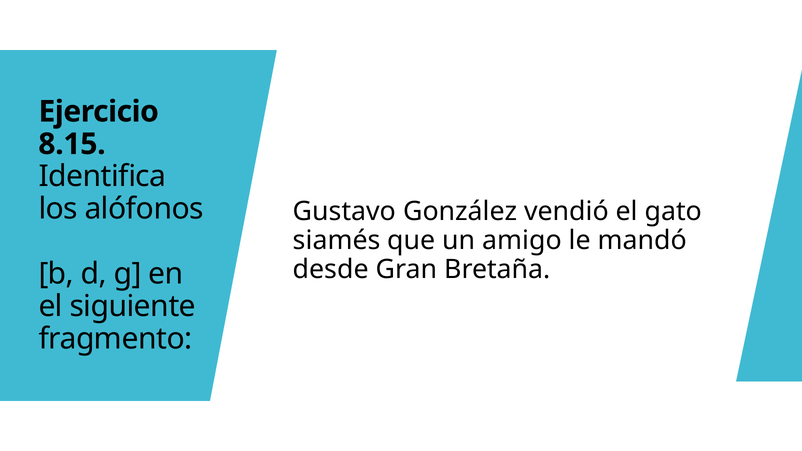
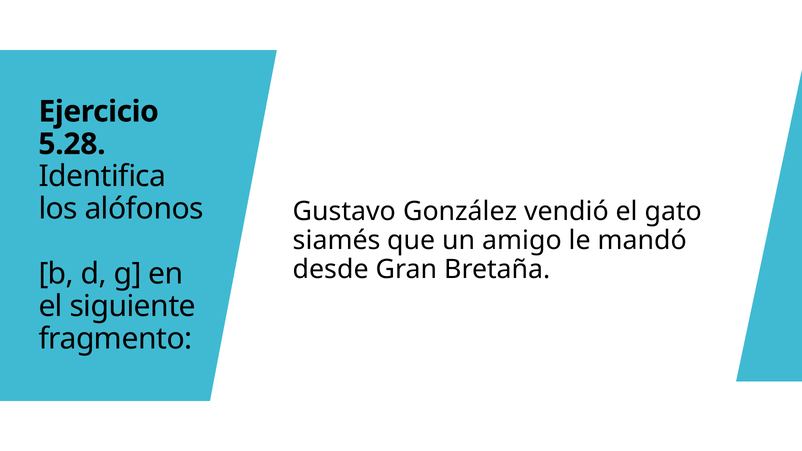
8.15: 8.15 -> 5.28 (72, 144)
